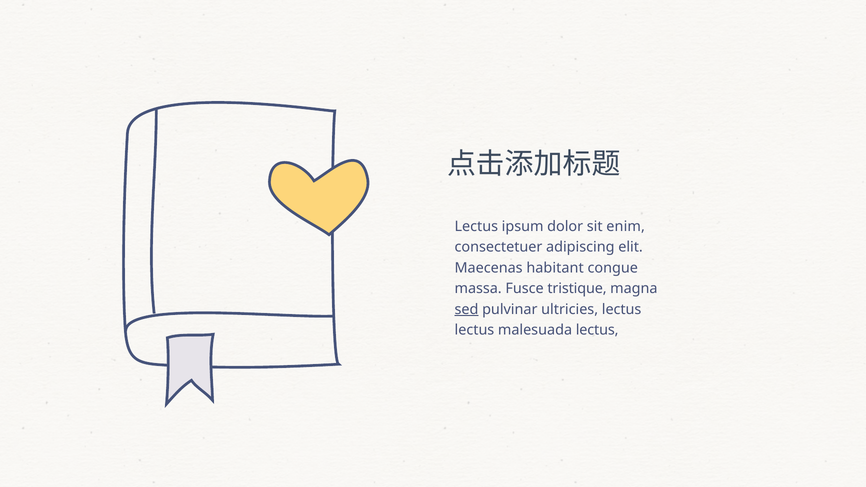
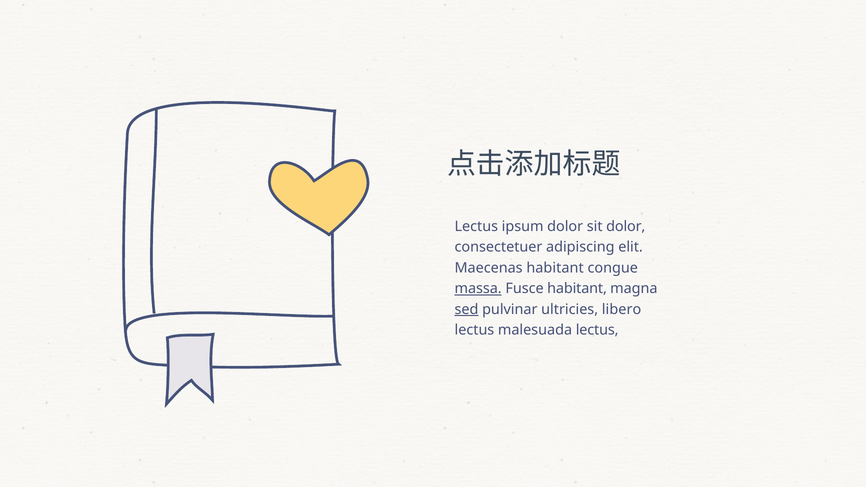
sit enim: enim -> dolor (626, 226)
massa underline: none -> present (478, 289)
Fusce tristique: tristique -> habitant (577, 289)
ultricies lectus: lectus -> libero (622, 309)
